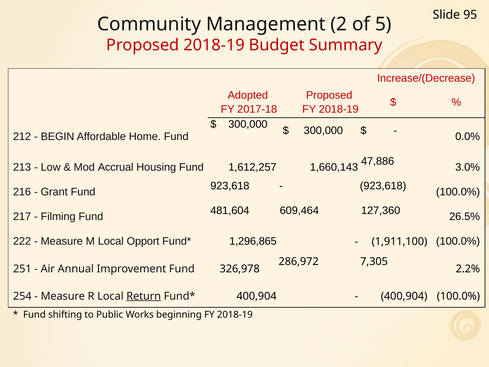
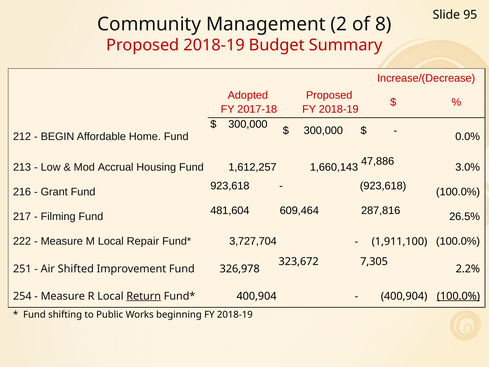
5: 5 -> 8 (383, 24)
127,360: 127,360 -> 287,816 (381, 210)
Opport: Opport -> Repair (143, 241)
1,296,865: 1,296,865 -> 3,727,704 (253, 241)
286,972: 286,972 -> 323,672 (299, 261)
Annual: Annual -> Shifted (76, 269)
100.0% underline: none -> present (458, 296)
